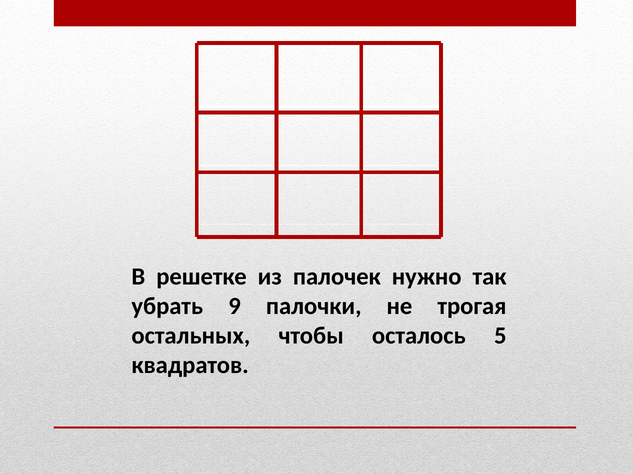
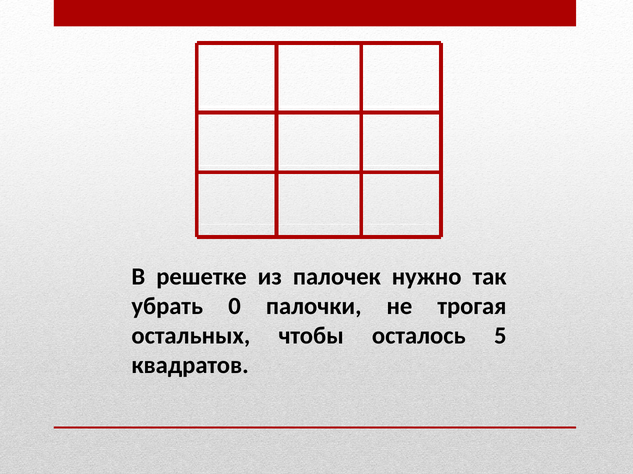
9: 9 -> 0 (235, 306)
